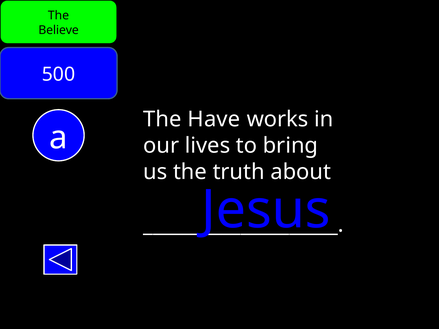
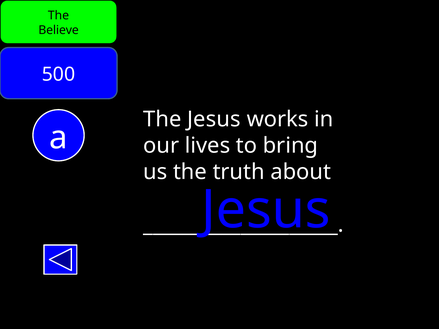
The Have: Have -> Jesus (214, 119)
